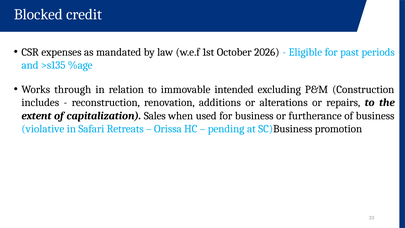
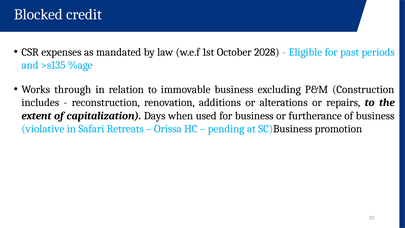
2026: 2026 -> 2028 (267, 52)
immovable intended: intended -> business (234, 89)
Sales: Sales -> Days (155, 116)
